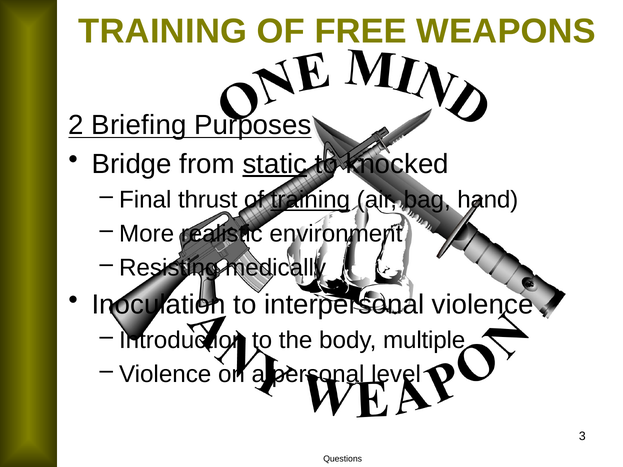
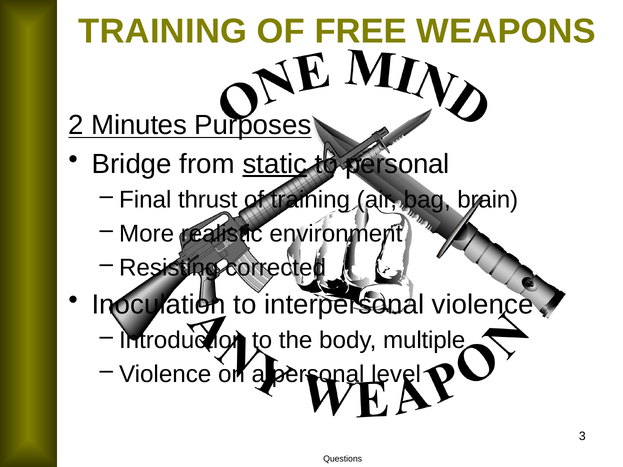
Briefing: Briefing -> Minutes (139, 125)
to knocked: knocked -> personal (397, 164)
training underline: present -> none (310, 200)
hand: hand -> brain (488, 200)
medically: medically -> corrected (276, 268)
